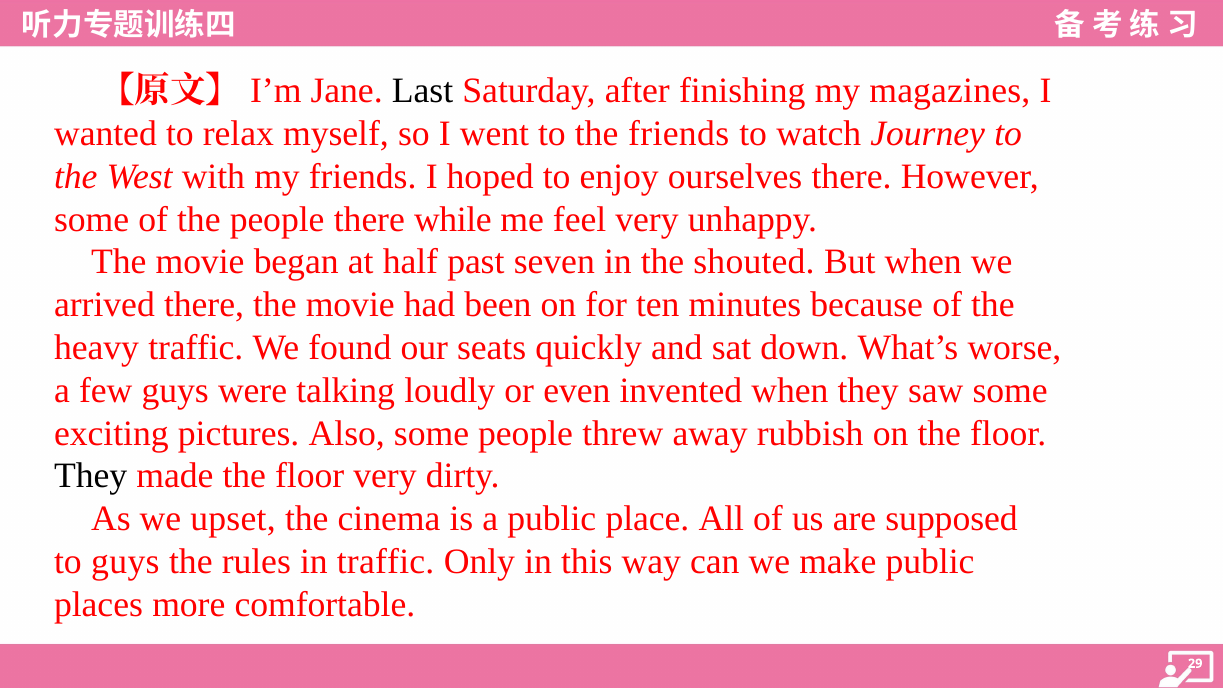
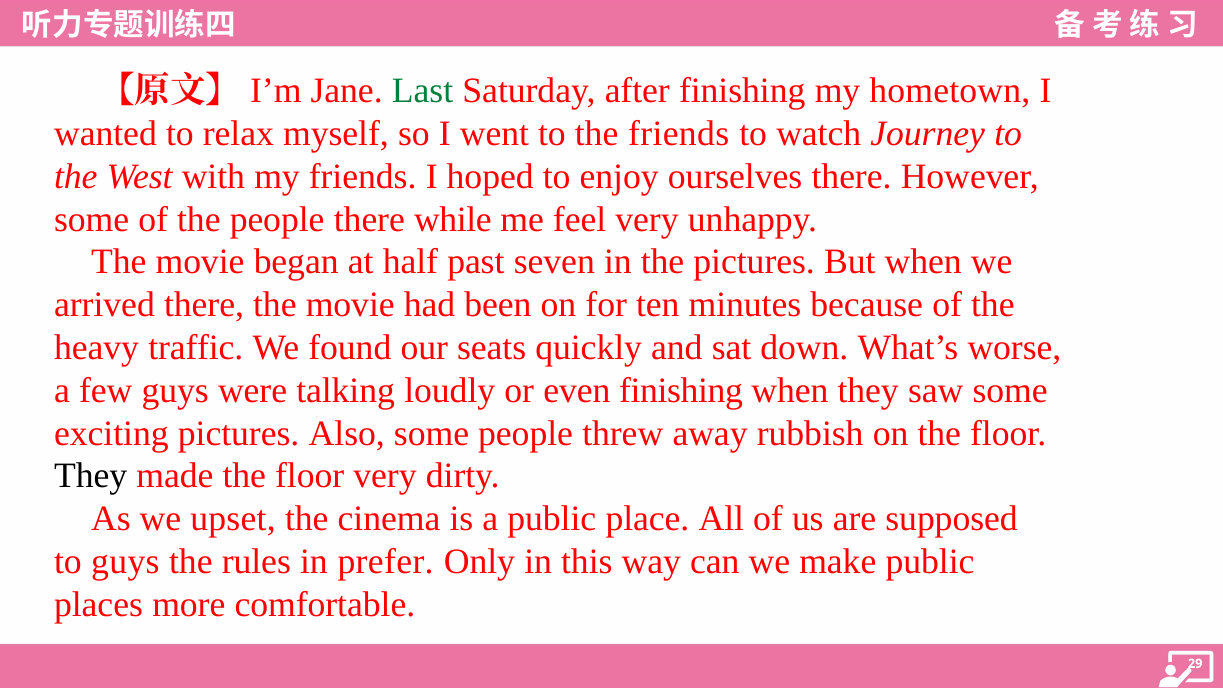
Last colour: black -> green (423, 91)
magazines: magazines -> hometown (950, 91)
the shouted: shouted -> pictures (754, 262)
even invented: invented -> finishing (681, 391)
in traffic: traffic -> prefer (386, 562)
